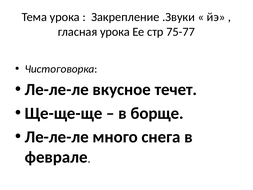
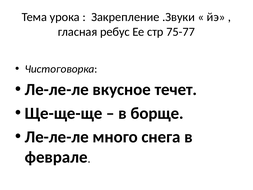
гласная урока: урока -> ребус (115, 32)
